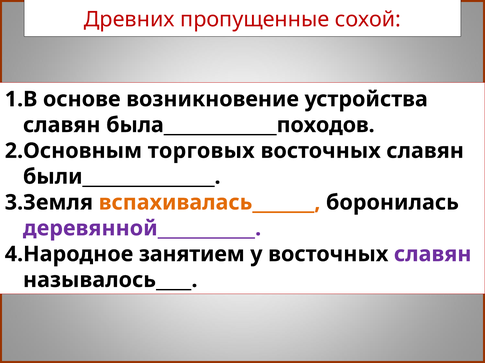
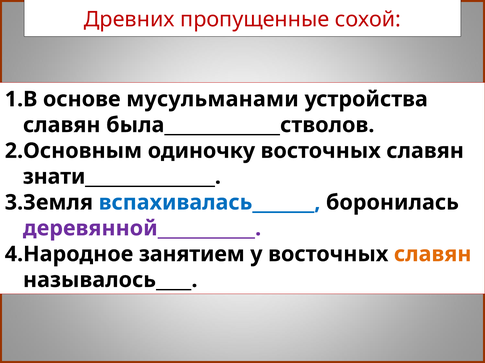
возникновение: возникновение -> мусульманами (212, 99)
была_____________походов: была_____________походов -> была_____________стволов (240, 125)
торговых: торговых -> одиночку (201, 151)
были_______________: были_______________ -> знати_______________ (122, 177)
вспахивалась_______ colour: orange -> blue (210, 203)
славян colour: purple -> orange (433, 255)
